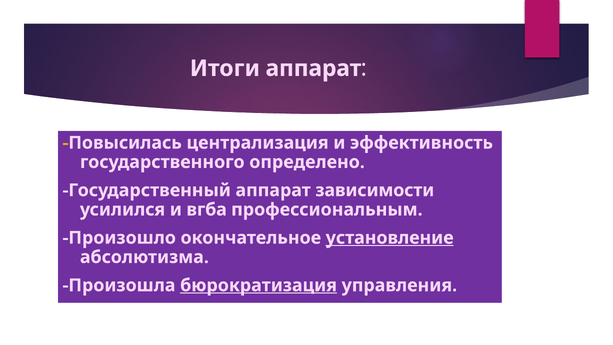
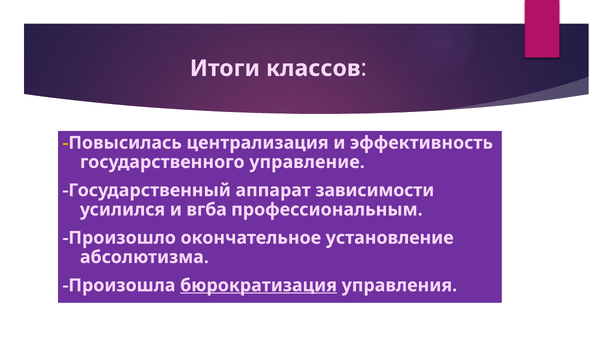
Итоги аппарат: аппарат -> классов (313, 68)
определено: определено -> управление (307, 162)
установление underline: present -> none (390, 238)
